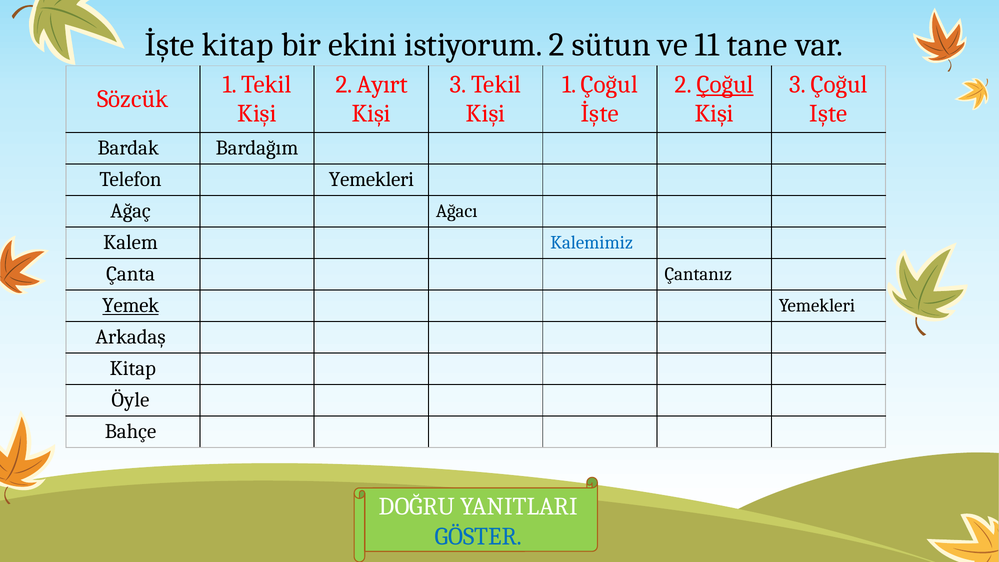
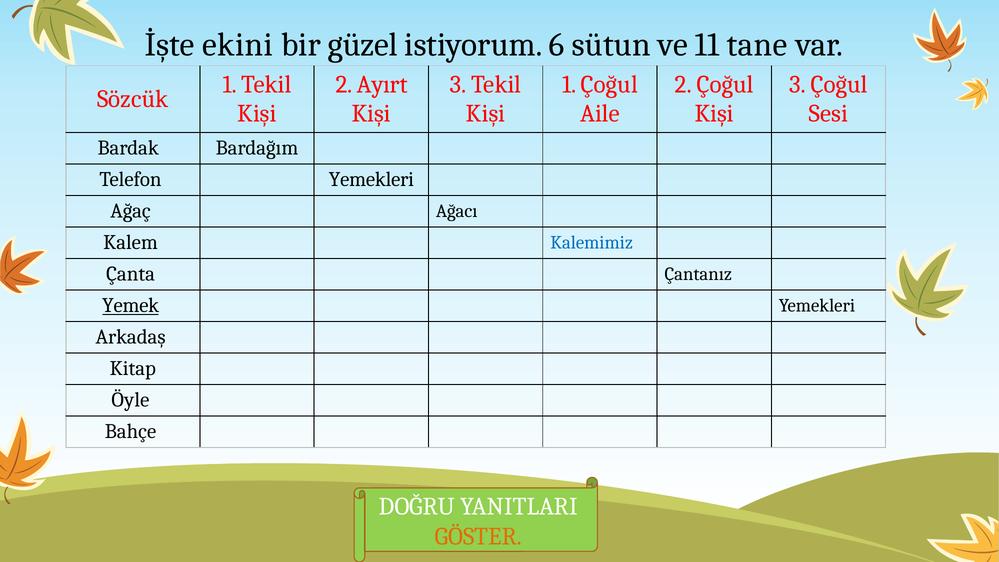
İşte kitap: kitap -> ekini (238, 45)
ekini: ekini -> güzel (363, 45)
istiyorum 2: 2 -> 6 (557, 45)
Çoğul underline: present -> none (725, 85)
İşte: İşte -> Aile (600, 113)
Işte: Işte -> Sesi (828, 113)
GÖSTER colour: blue -> orange (478, 536)
